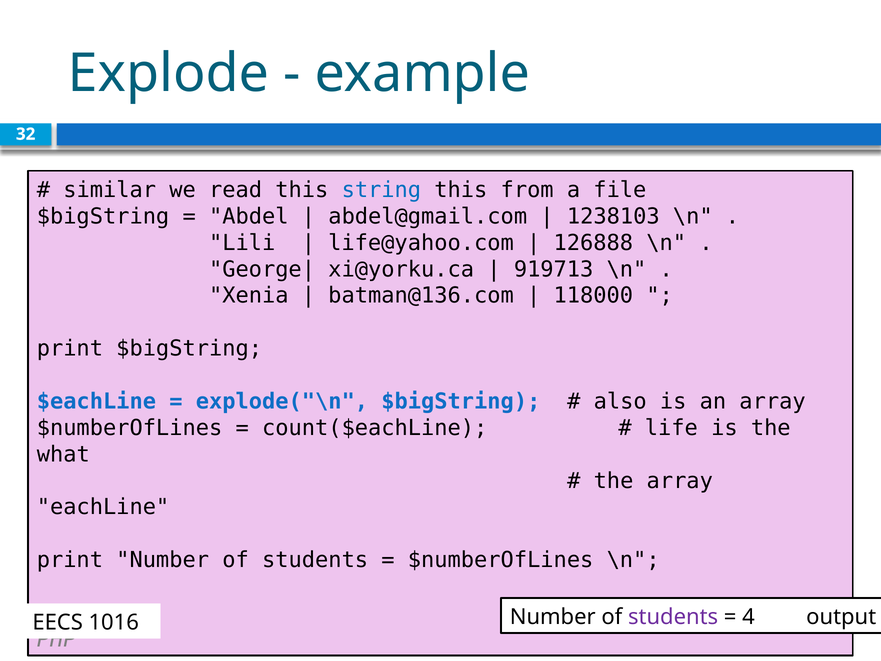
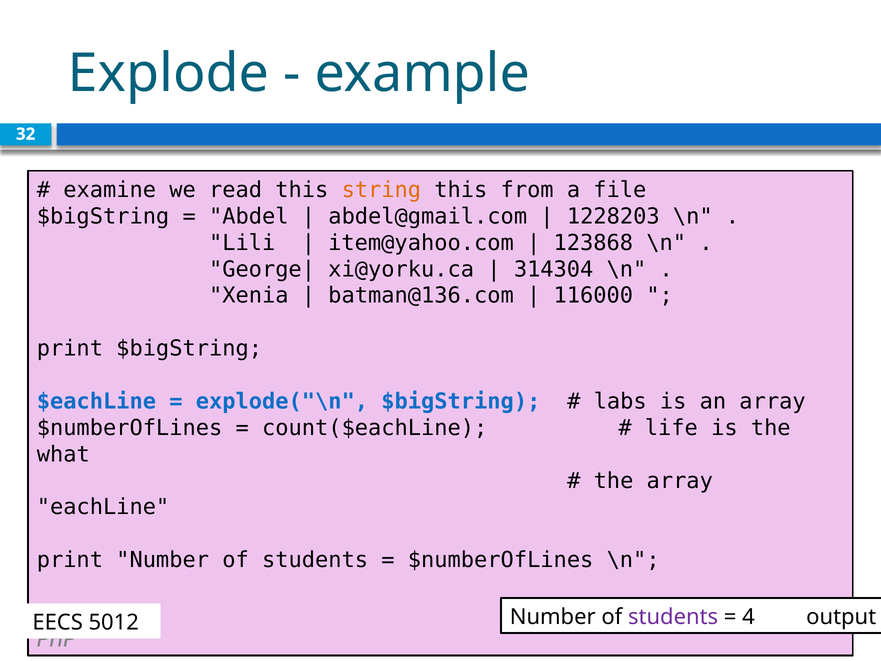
similar: similar -> examine (110, 190)
string colour: blue -> orange (381, 190)
1238103: 1238103 -> 1228203 (613, 216)
life@yahoo.com: life@yahoo.com -> item@yahoo.com (421, 243)
126888: 126888 -> 123868 (593, 243)
919713: 919713 -> 314304 (554, 269)
118000: 118000 -> 116000 (593, 296)
also: also -> labs (620, 401)
1016: 1016 -> 5012 (114, 622)
